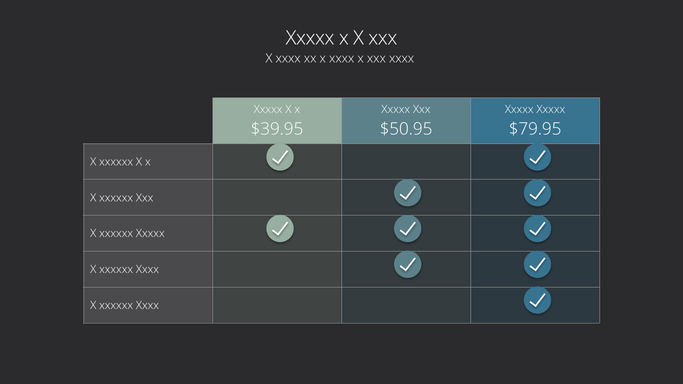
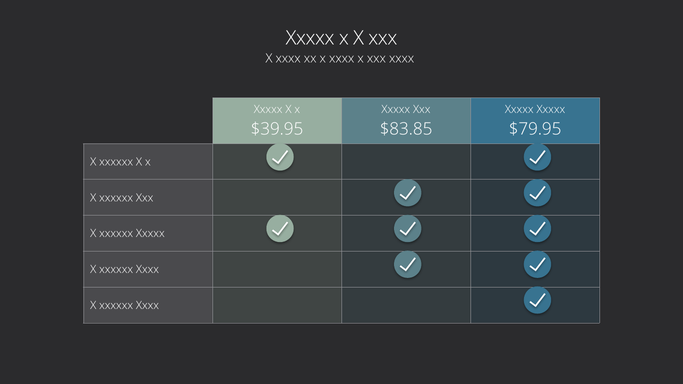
$50.95: $50.95 -> $83.85 (406, 129)
